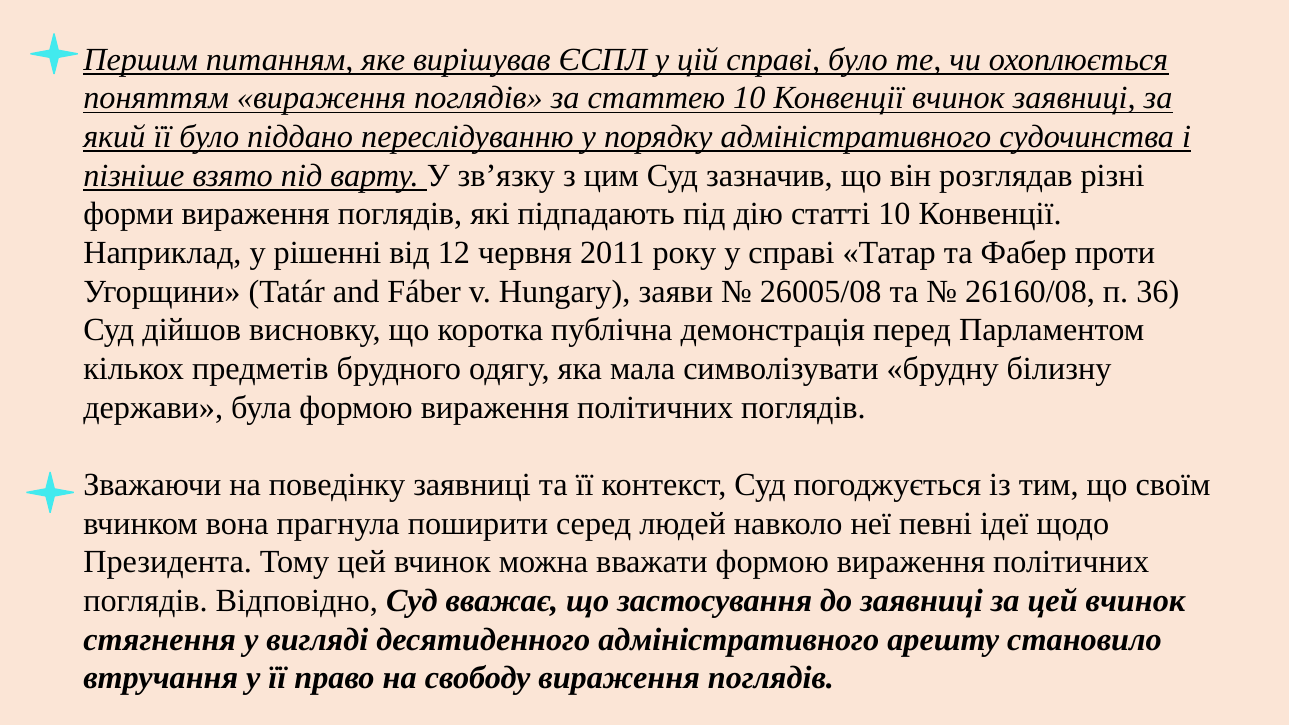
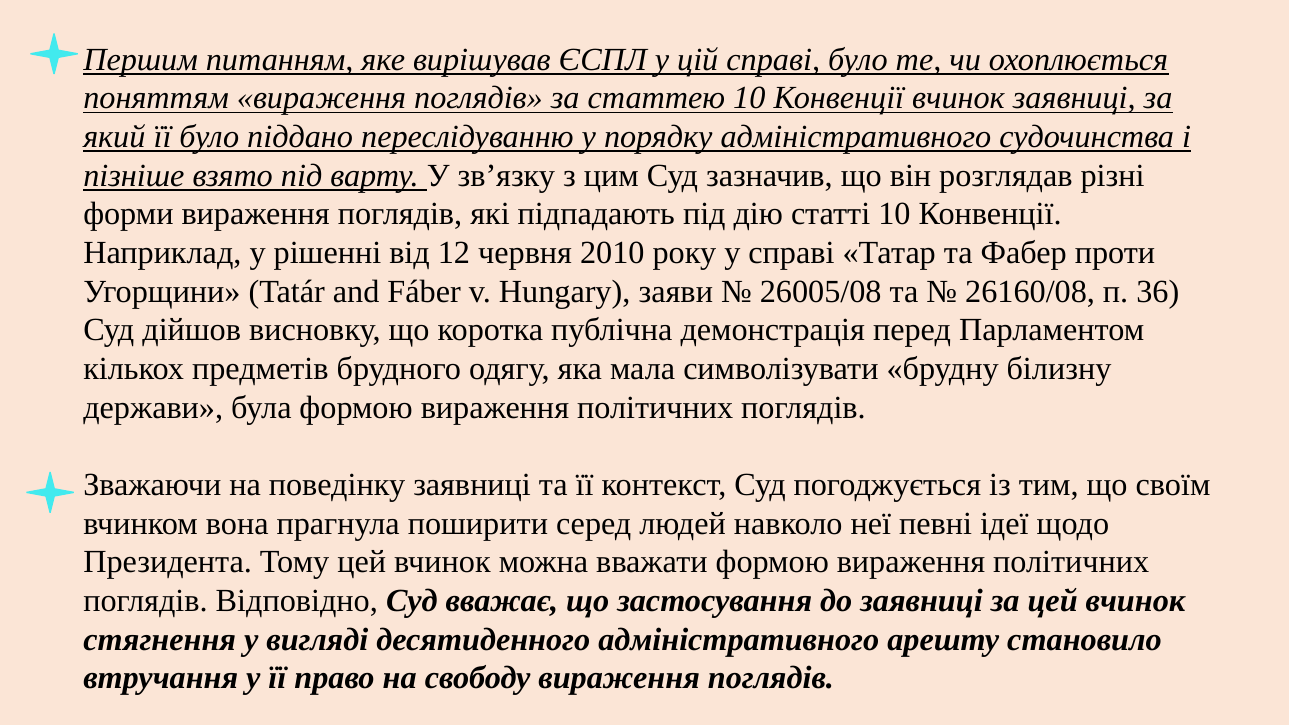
2011: 2011 -> 2010 (612, 253)
